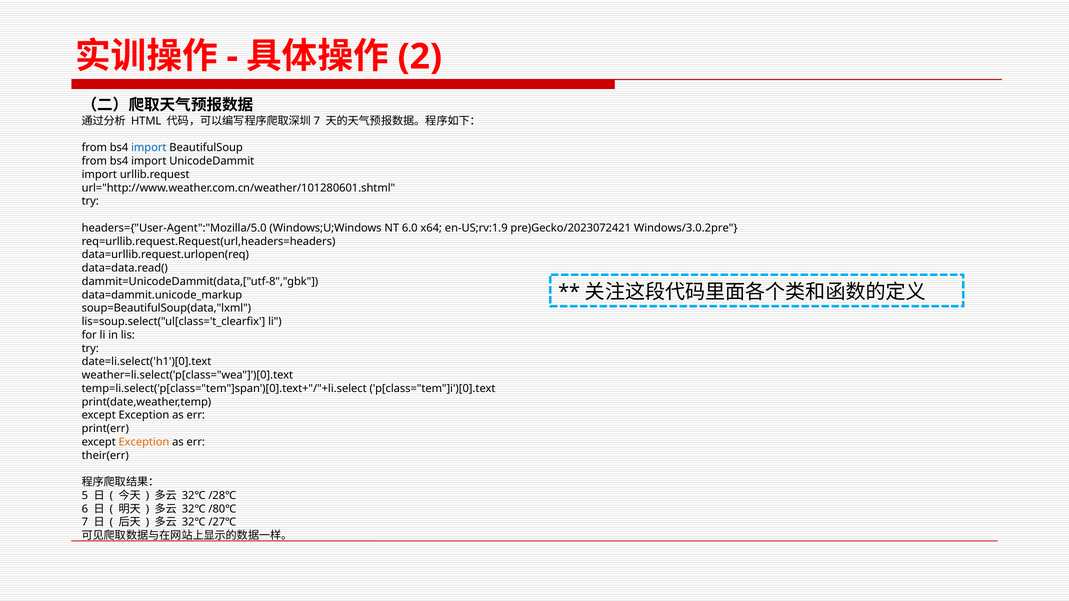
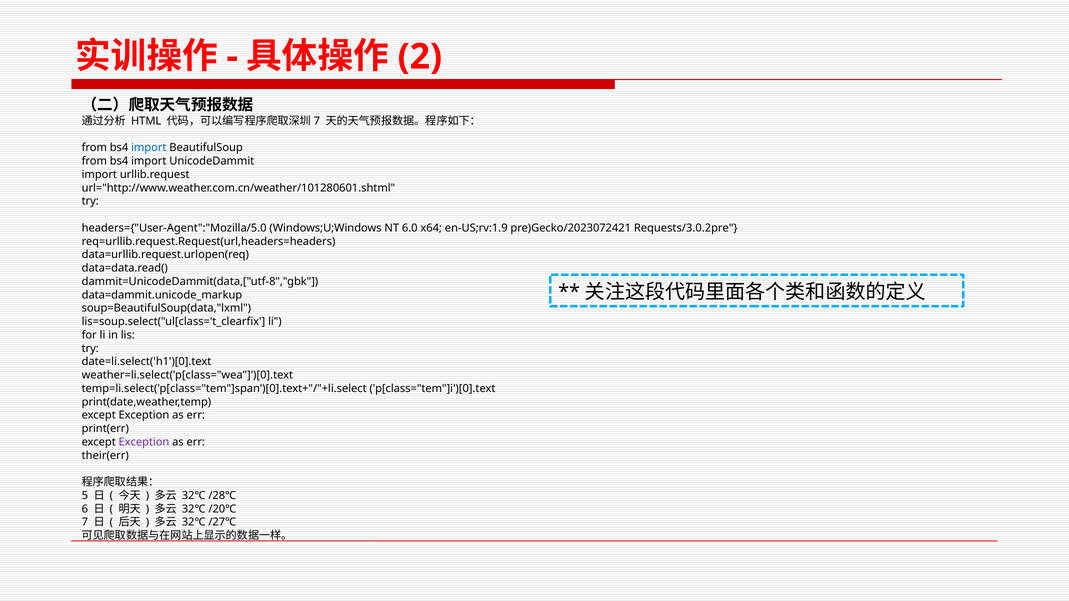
Windows/3.0.2pre: Windows/3.0.2pre -> Requests/3.0.2pre (686, 228)
Exception colour: orange -> purple (144, 442)
/80℃: /80℃ -> /20℃ (222, 509)
